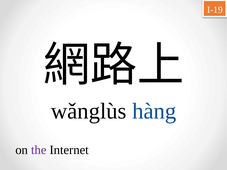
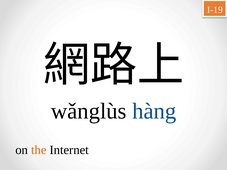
the colour: purple -> orange (39, 150)
